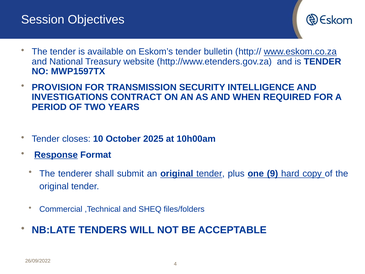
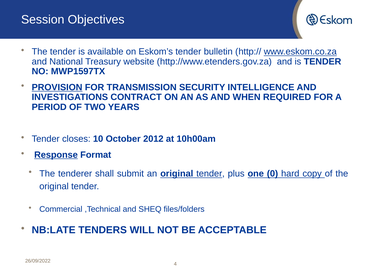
PROVISION underline: none -> present (57, 87)
2025: 2025 -> 2012 (153, 139)
9: 9 -> 0 (272, 174)
